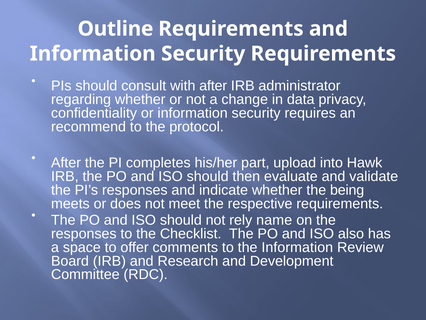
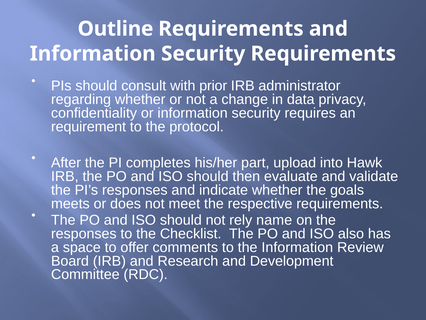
with after: after -> prior (213, 86)
recommend: recommend -> requirement (89, 127)
being: being -> goals (347, 190)
